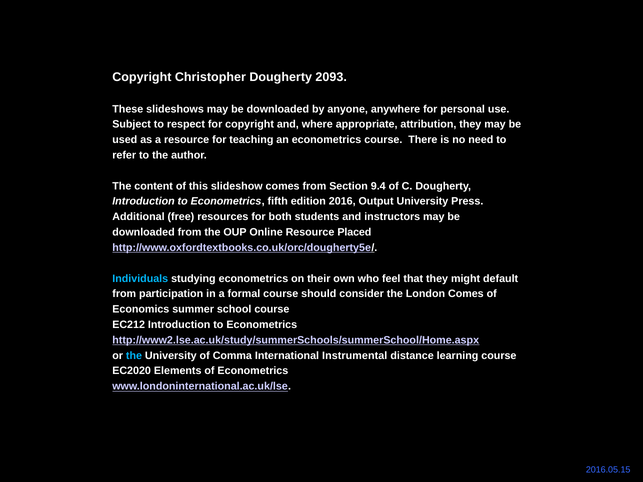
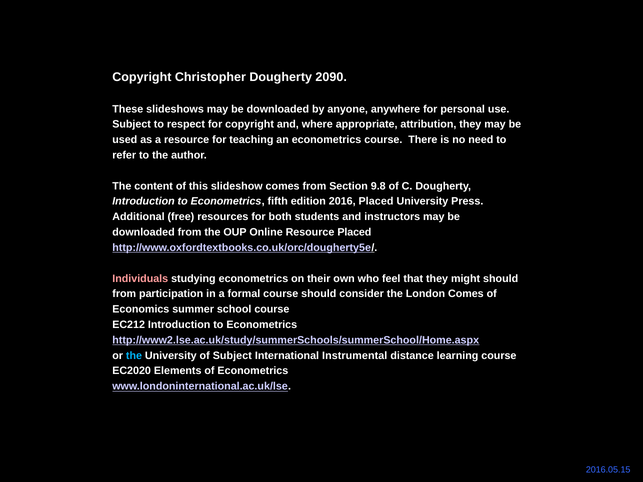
2093: 2093 -> 2090 (331, 77)
9.4: 9.4 -> 9.8 (378, 186)
2016 Output: Output -> Placed (376, 202)
Individuals colour: light blue -> pink (140, 279)
might default: default -> should (501, 279)
of Comma: Comma -> Subject (232, 356)
